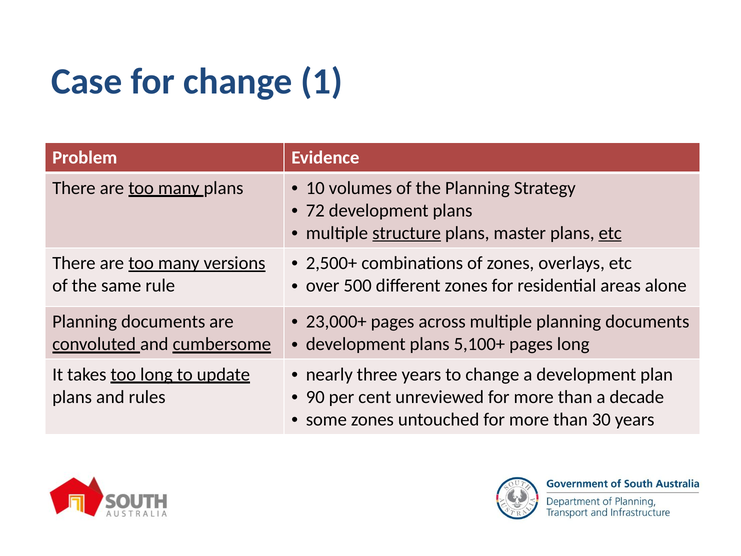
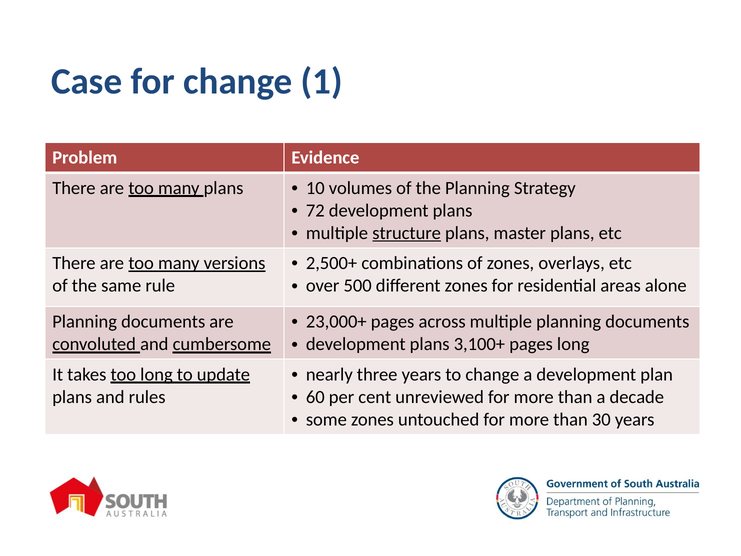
etc underline: present -> none (610, 233)
5,100+: 5,100+ -> 3,100+ (479, 344)
90: 90 -> 60 (315, 397)
